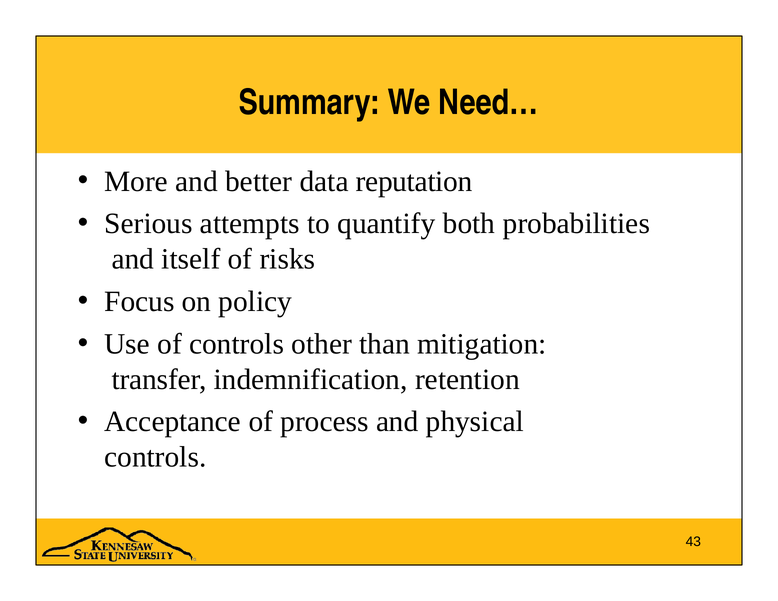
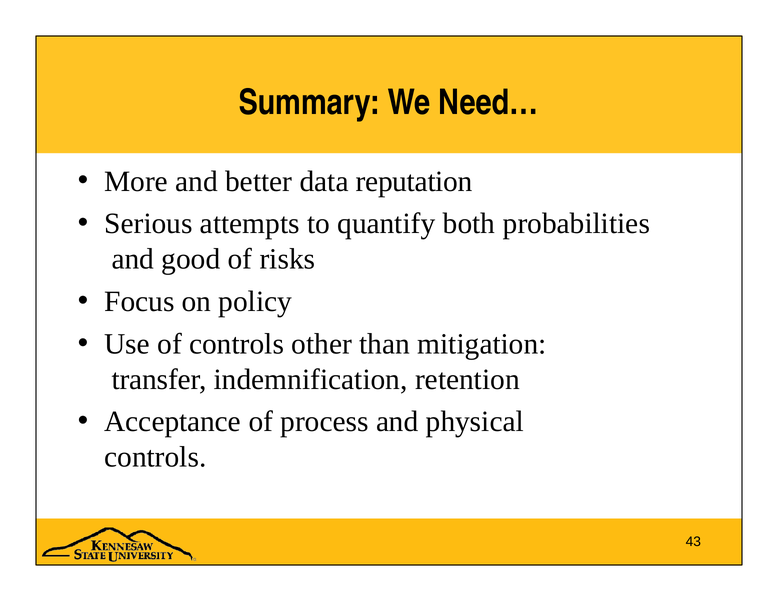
itself: itself -> good (191, 259)
